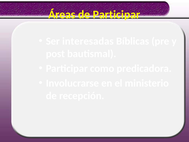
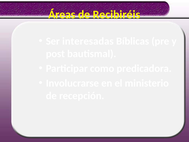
de Participar: Participar -> Recibiréis (116, 15)
